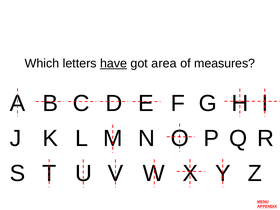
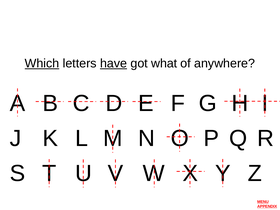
Which underline: none -> present (42, 63)
area: area -> what (164, 63)
measures: measures -> anywhere (225, 63)
